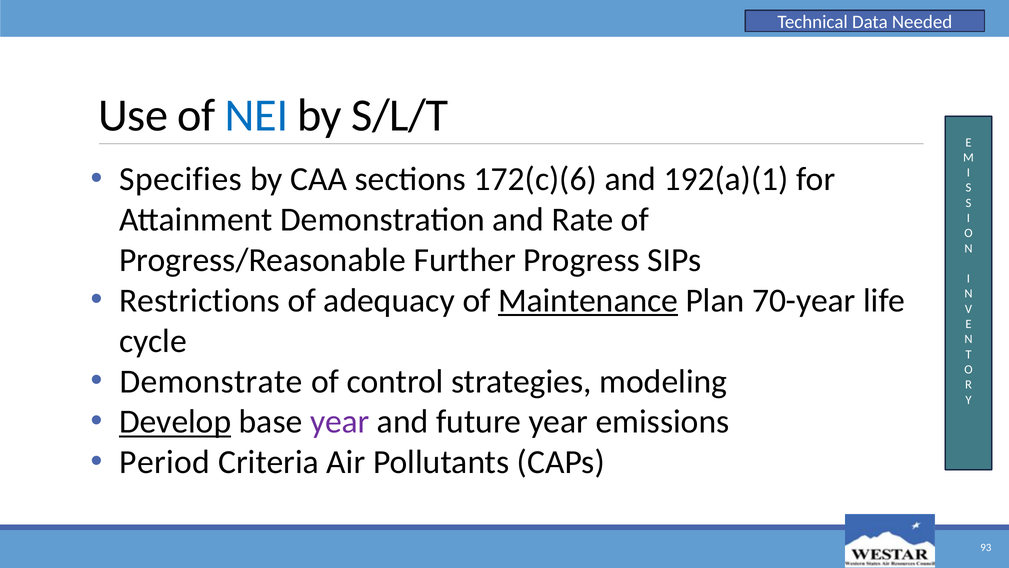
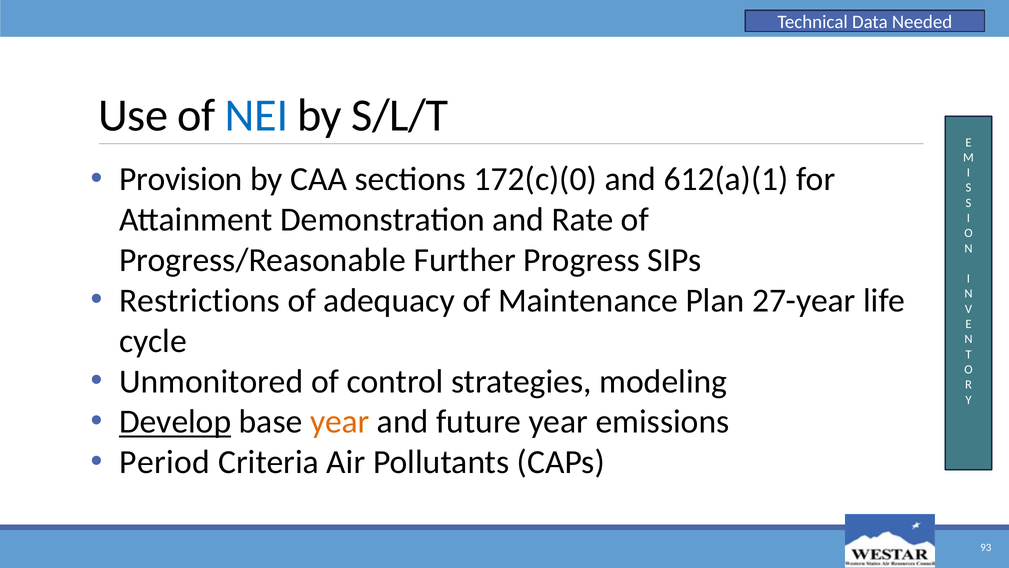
Specifies: Specifies -> Provision (181, 179)
172(c)(6: 172(c)(6 -> 172(c)(0 (535, 179)
192(a)(1: 192(a)(1 -> 612(a)(1 (726, 179)
Maintenance underline: present -> none (588, 300)
70-year: 70-year -> 27-year (804, 300)
Demonstrate: Demonstrate -> Unmonitored (211, 381)
year colour: purple -> orange (340, 421)
